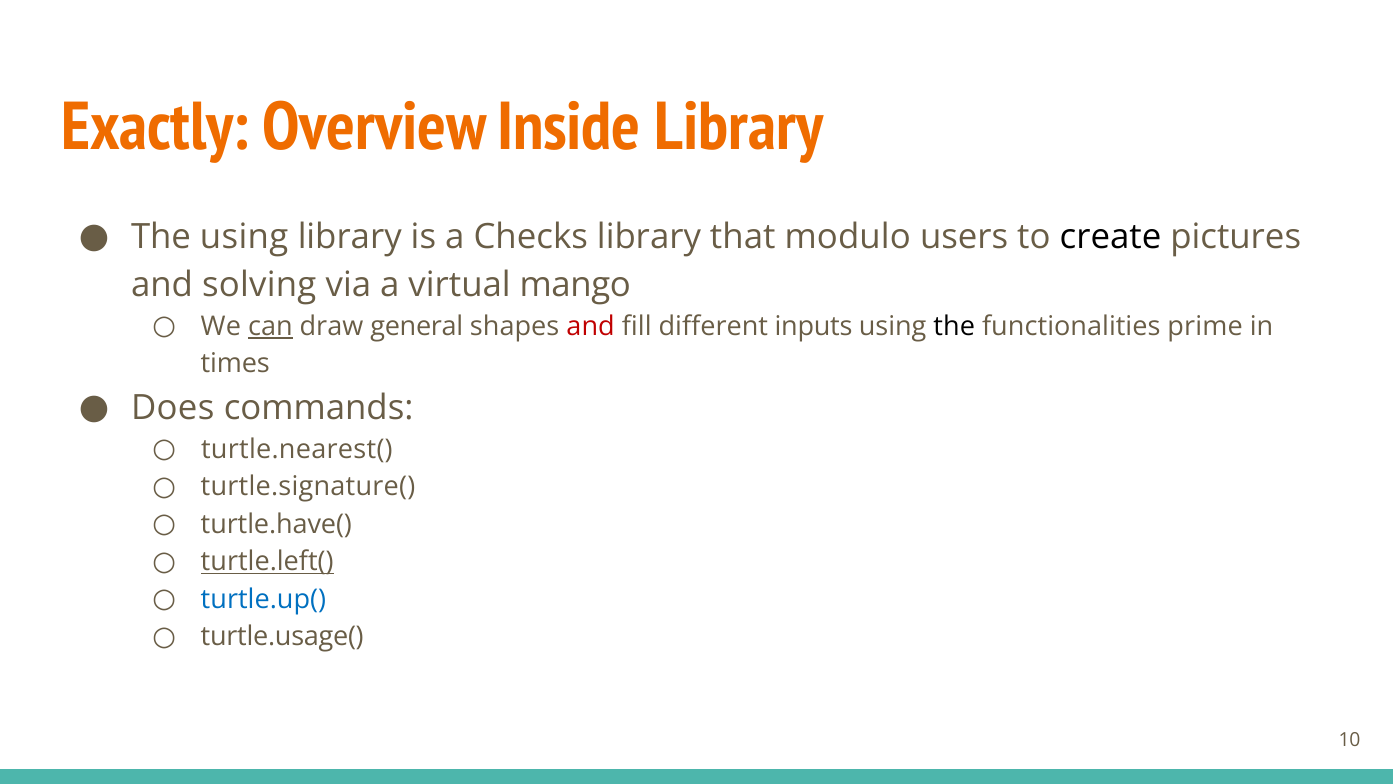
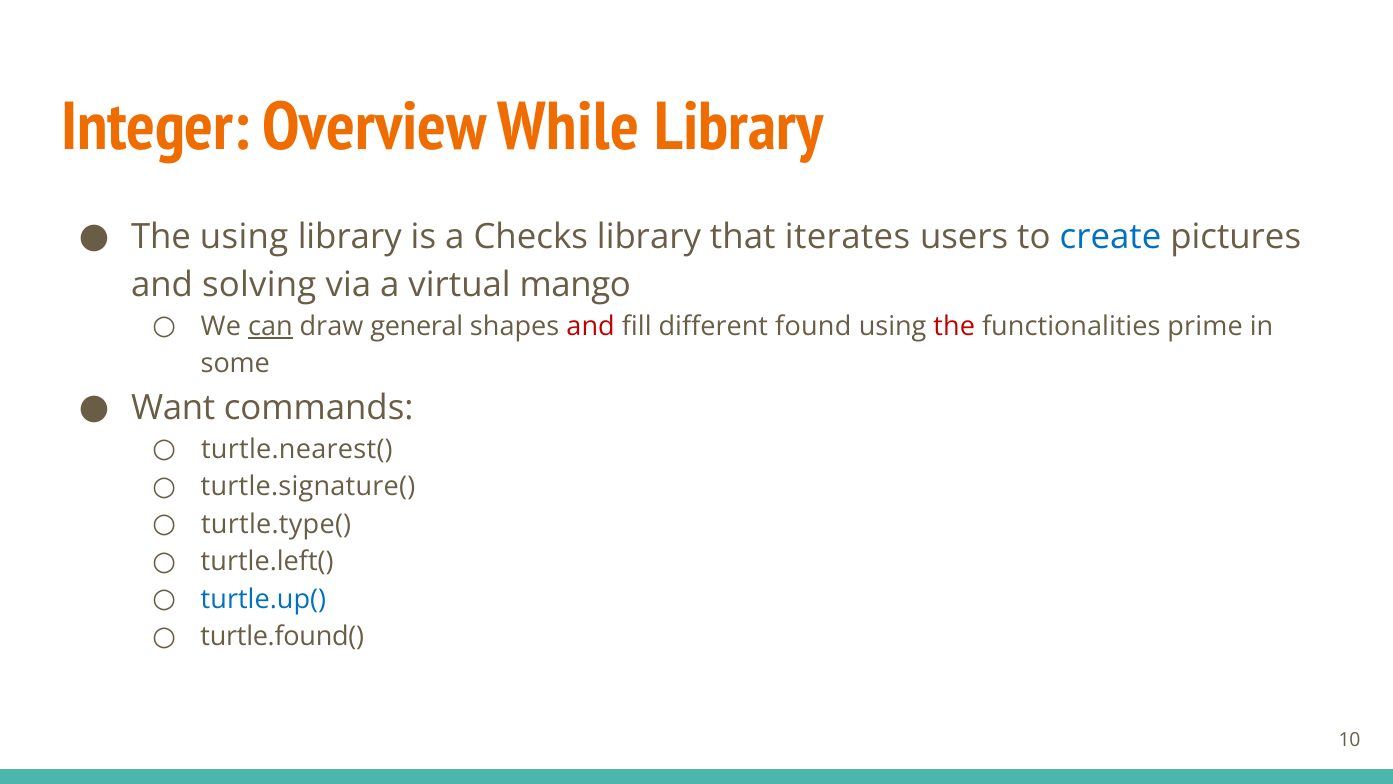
Exactly: Exactly -> Integer (156, 127)
Inside: Inside -> While (569, 127)
modulo: modulo -> iterates (848, 236)
create colour: black -> blue (1110, 236)
inputs: inputs -> found (813, 326)
the colour: black -> red (954, 326)
times: times -> some (235, 363)
Does: Does -> Want (173, 407)
turtle.have(: turtle.have( -> turtle.type( (276, 524)
turtle.left( underline: present -> none (267, 561)
turtle.usage(: turtle.usage( -> turtle.found( (282, 636)
